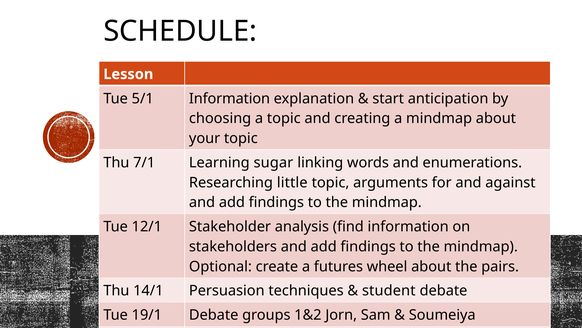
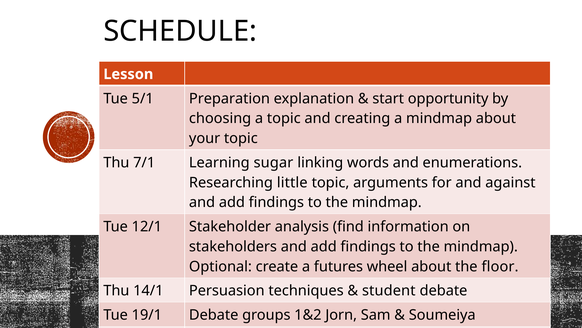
5/1 Information: Information -> Preparation (229, 98)
anticipation: anticipation -> opportunity (448, 98)
pairs: pairs -> floor (500, 266)
